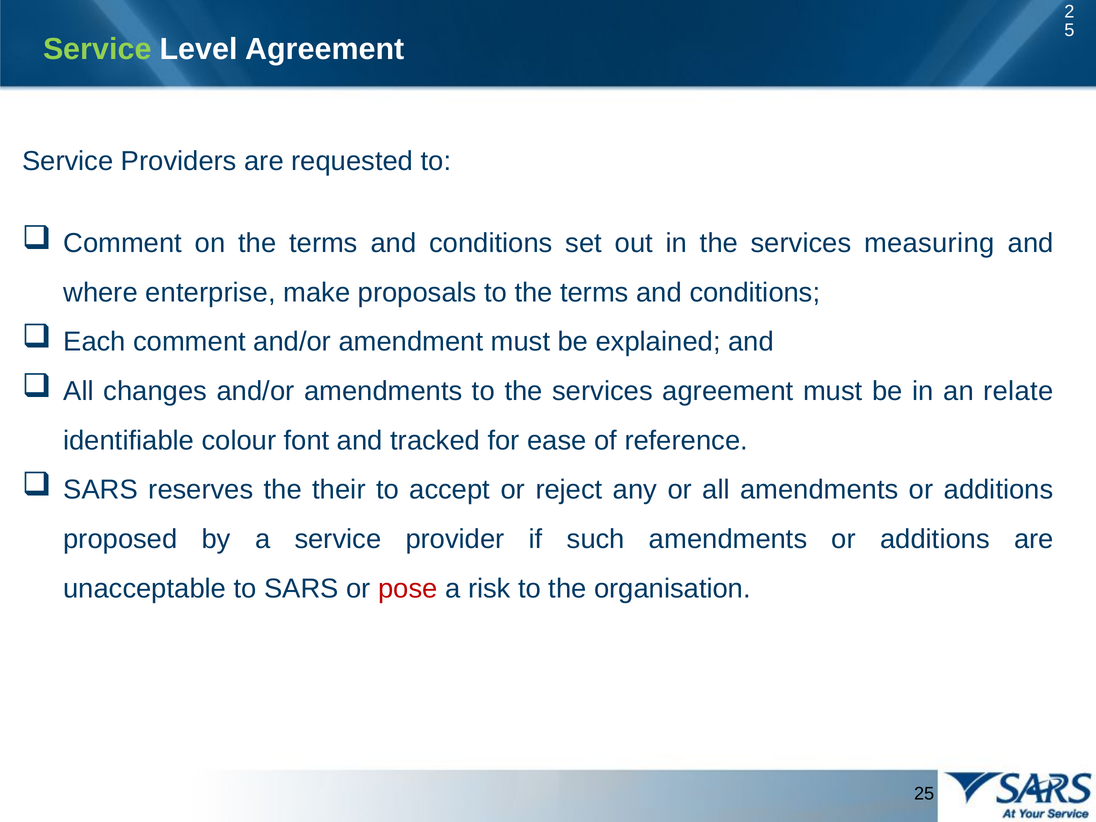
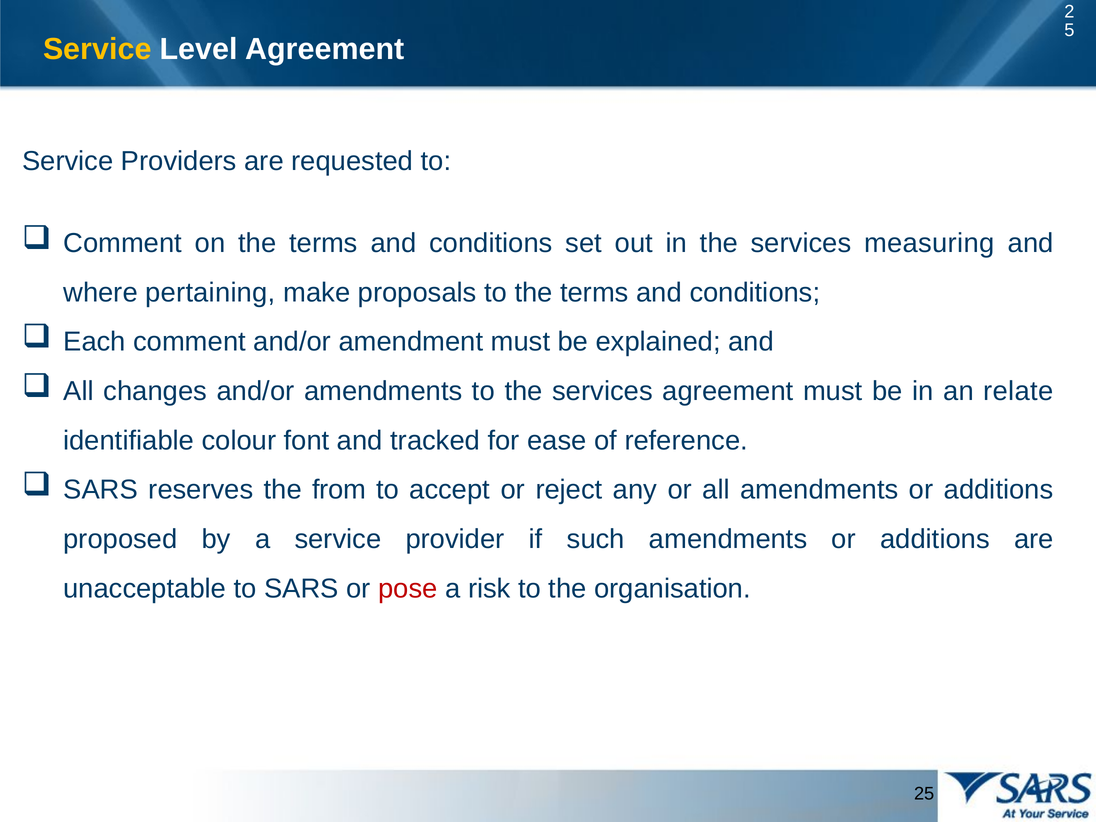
Service colour: light green -> yellow (97, 49)
enterprise: enterprise -> pertaining (210, 293)
their: their -> from (339, 490)
